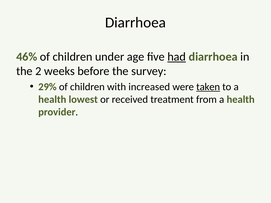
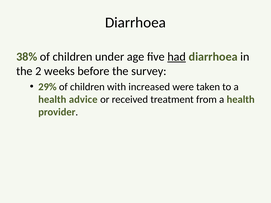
46%: 46% -> 38% (27, 57)
taken underline: present -> none (208, 87)
lowest: lowest -> advice (83, 100)
